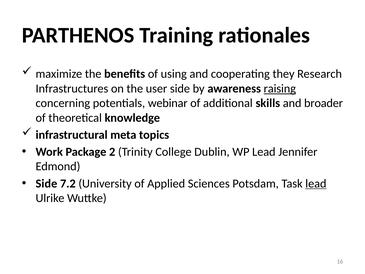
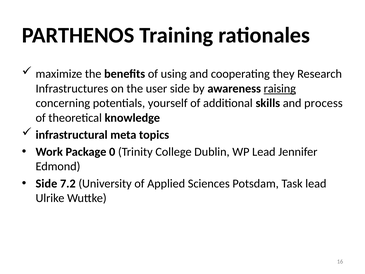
webinar: webinar -> yourself (168, 103)
broader: broader -> process (323, 103)
2: 2 -> 0 (112, 152)
lead underline: present -> none (316, 183)
